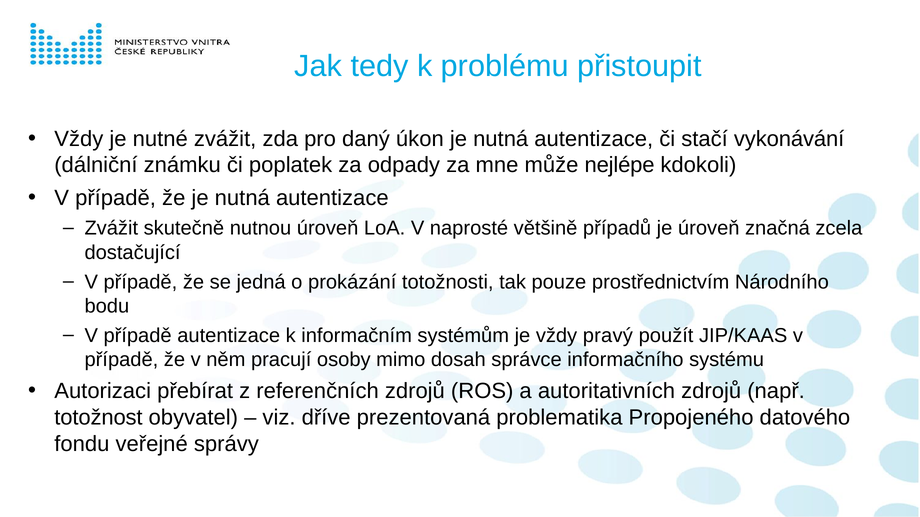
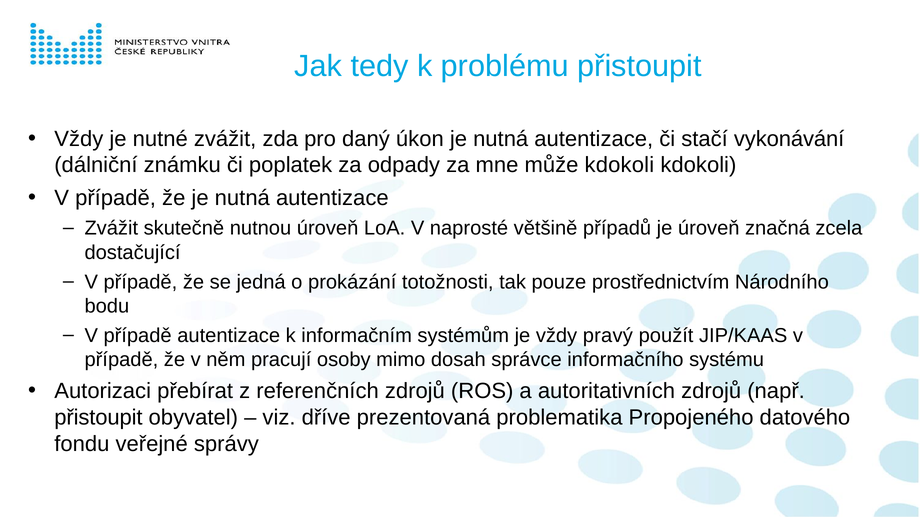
může nejlépe: nejlépe -> kdokoli (619, 165)
totožnost: totožnost -> přistoupit (98, 418)
